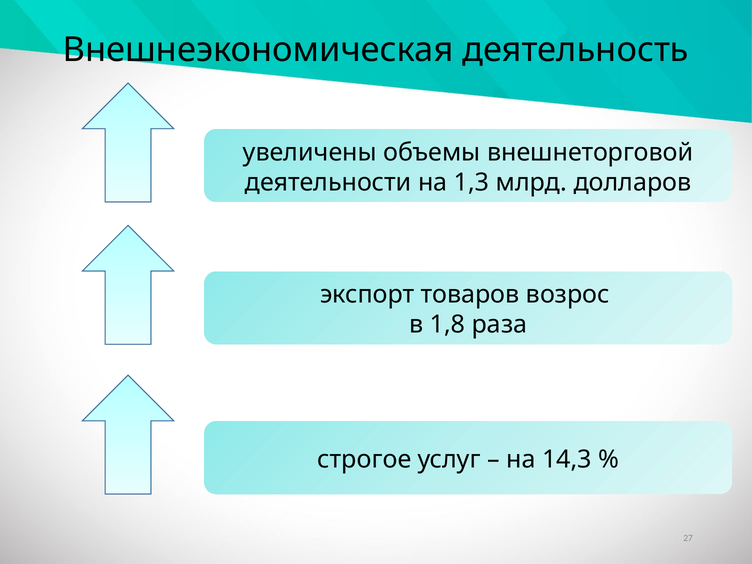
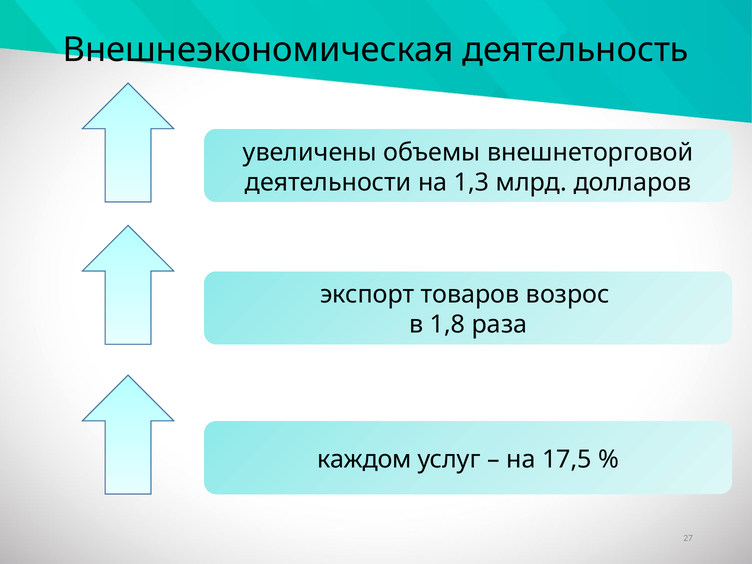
строгое: строгое -> каждом (364, 459)
14,3: 14,3 -> 17,5 (567, 459)
